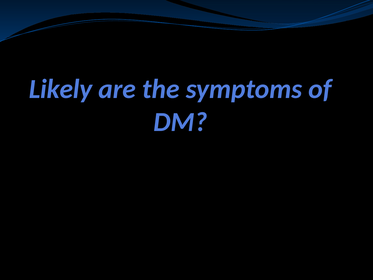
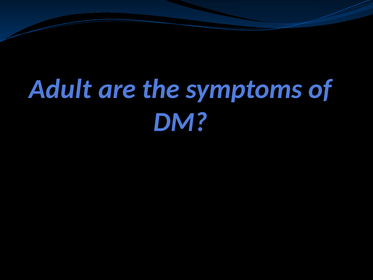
Likely: Likely -> Adult (60, 89)
